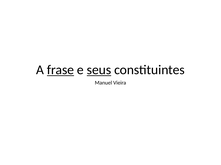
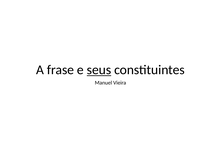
frase underline: present -> none (60, 70)
